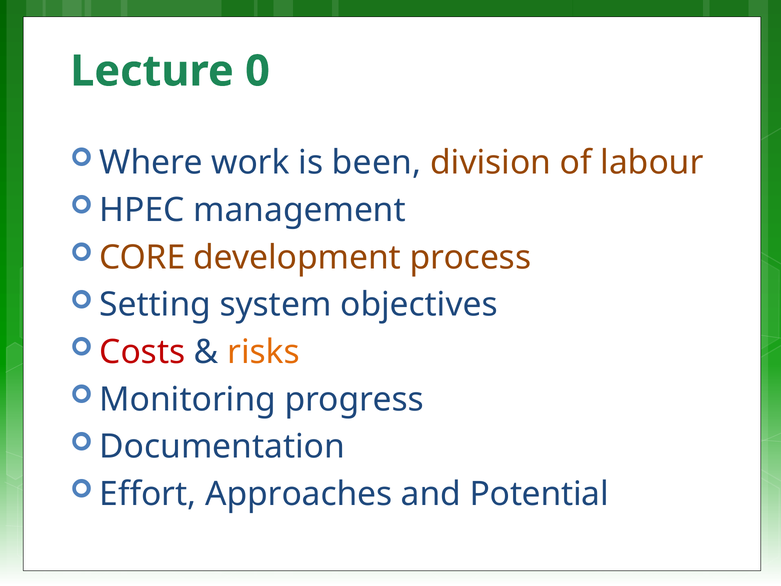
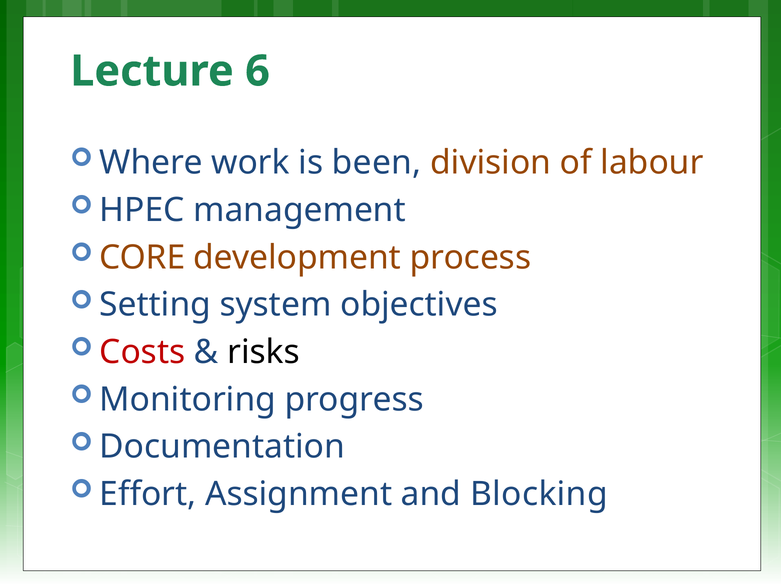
0: 0 -> 6 (258, 71)
risks colour: orange -> black (264, 352)
Approaches: Approaches -> Assignment (299, 494)
Potential: Potential -> Blocking (539, 494)
